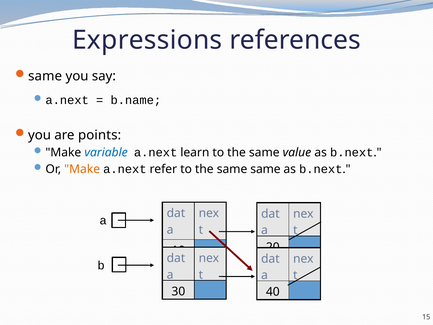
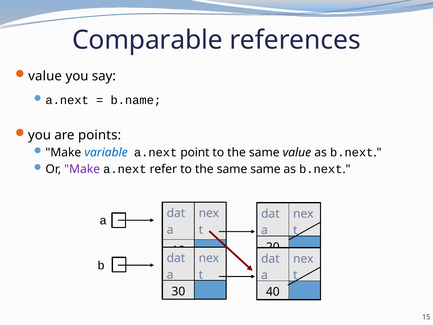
Expressions: Expressions -> Comparable (147, 40)
same: same -> value (45, 76)
learn: learn -> point (195, 152)
Make colour: orange -> purple (82, 169)
